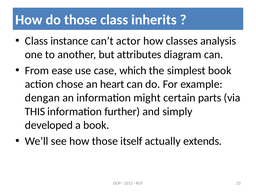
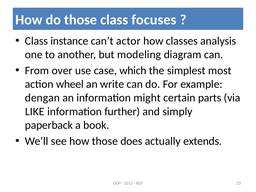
inherits: inherits -> focuses (154, 20)
attributes: attributes -> modeling (139, 55)
ease: ease -> over (62, 70)
simplest book: book -> most (220, 70)
chose: chose -> wheel (70, 84)
heart: heart -> write (112, 84)
THIS: THIS -> LIKE (35, 111)
developed: developed -> paperback (49, 125)
itself: itself -> does (131, 141)
